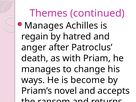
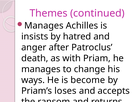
regain: regain -> insists (35, 36)
novel: novel -> loses (65, 91)
